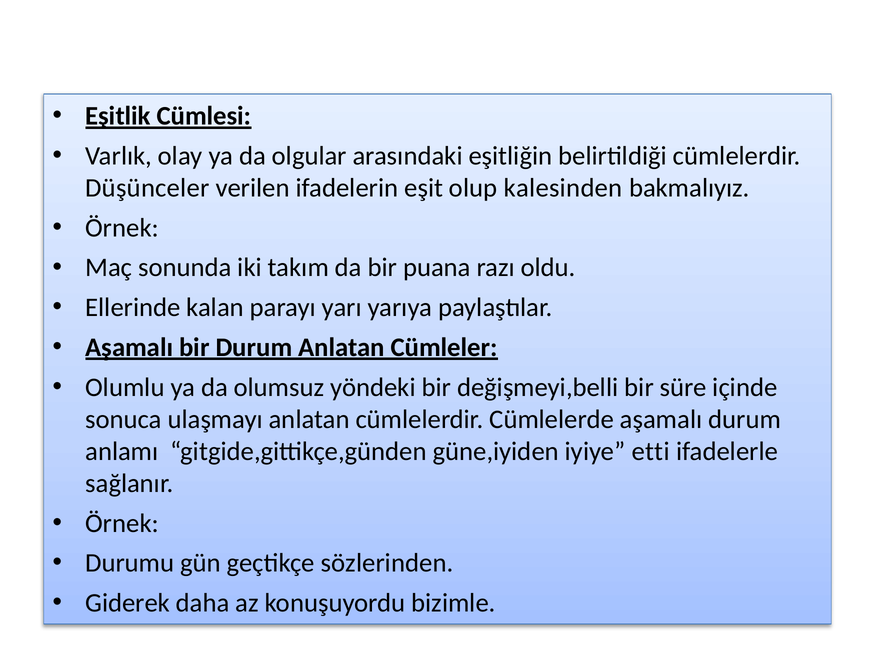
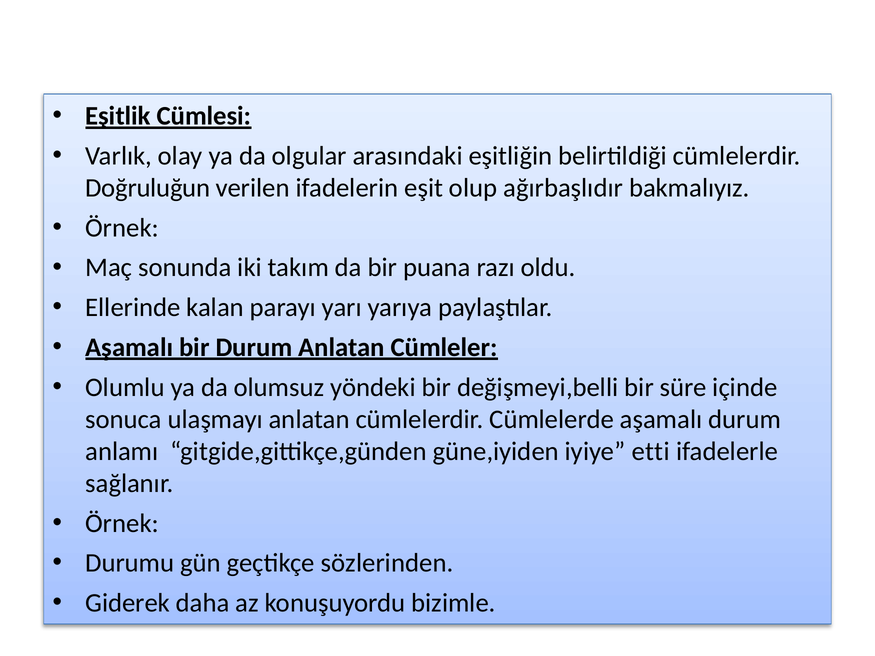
Düşünceler: Düşünceler -> Doğruluğun (148, 188)
kalesinden: kalesinden -> ağırbaşlıdır (563, 188)
